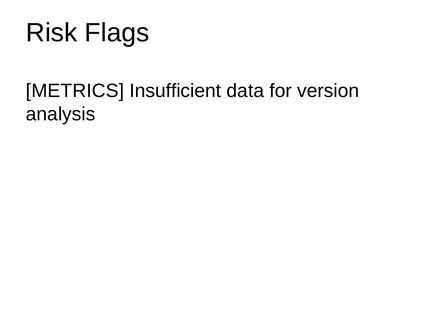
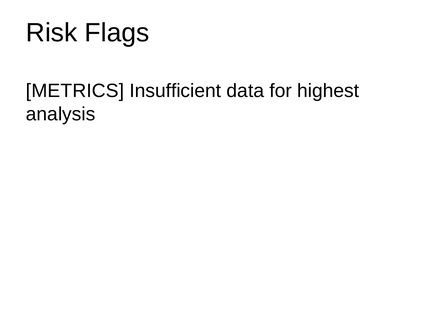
version: version -> highest (328, 91)
